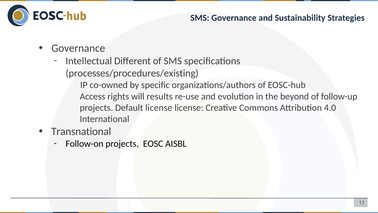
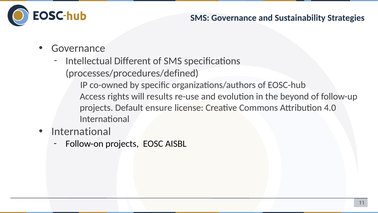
processes/procedures/existing: processes/procedures/existing -> processes/procedures/defined (132, 73)
Default license: license -> ensure (159, 108)
Transnational: Transnational -> International (81, 131)
